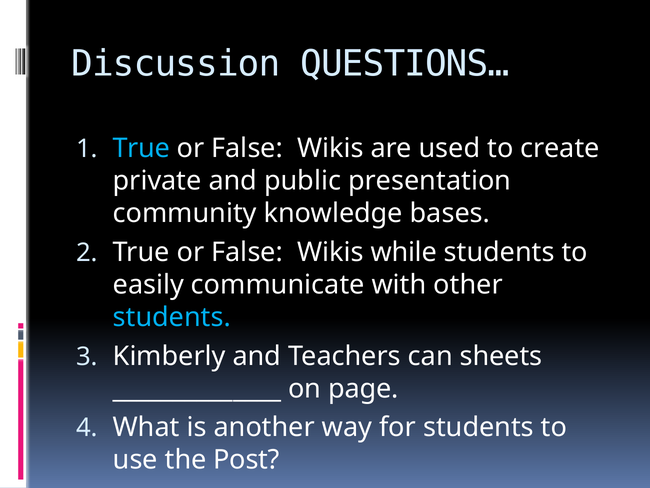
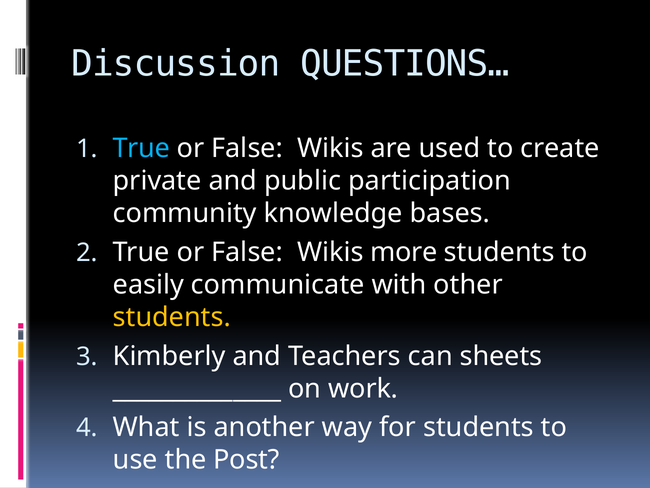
presentation: presentation -> participation (430, 181)
while: while -> more (404, 252)
students colour: light blue -> yellow (172, 317)
page: page -> work (363, 388)
